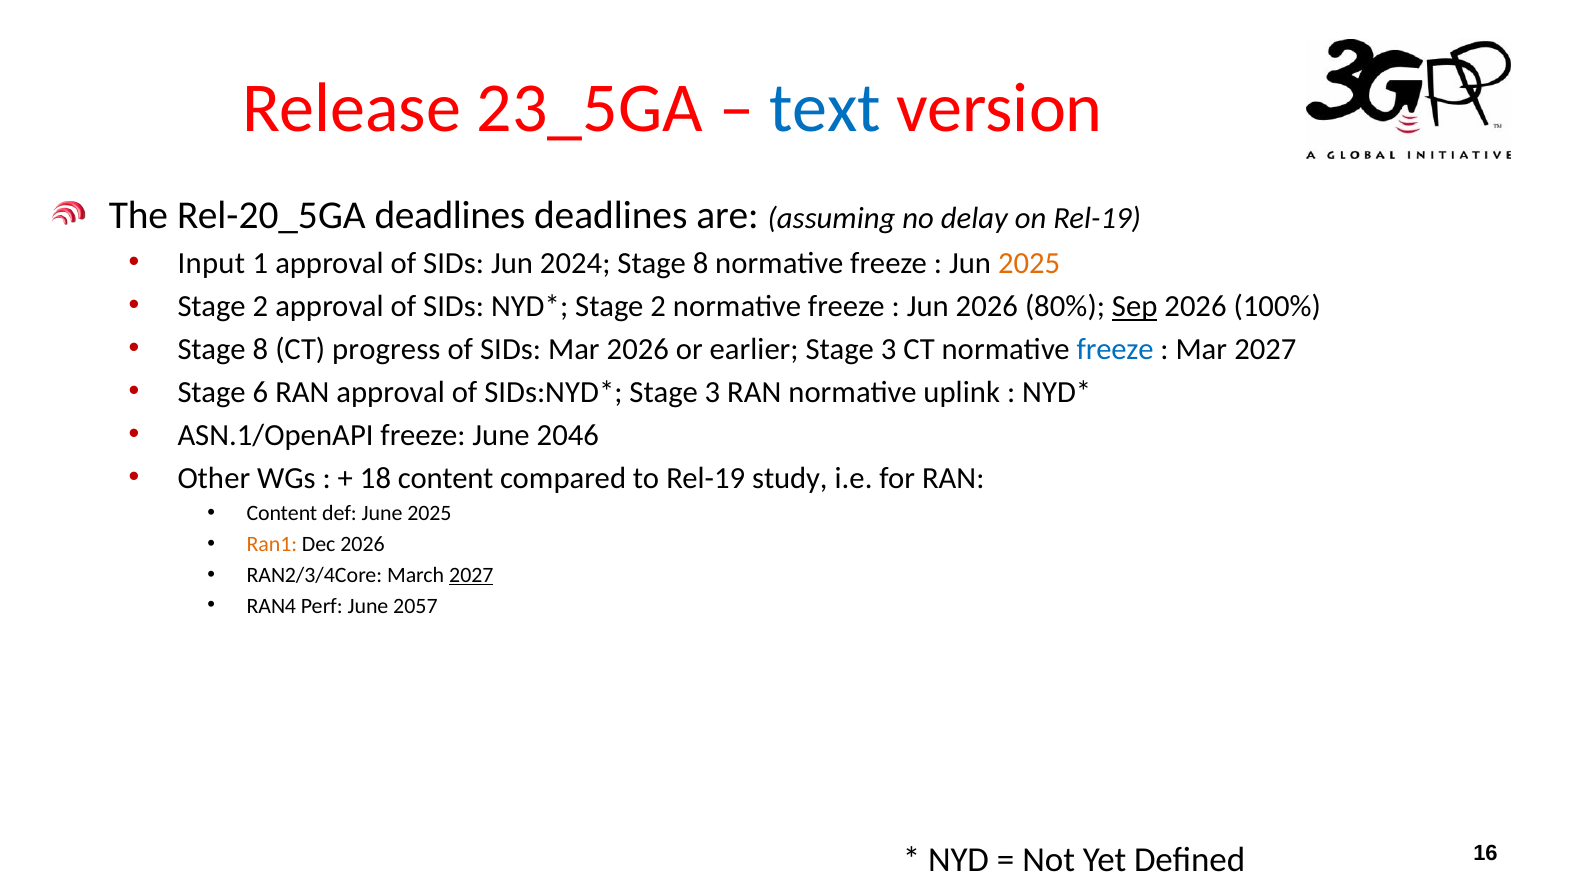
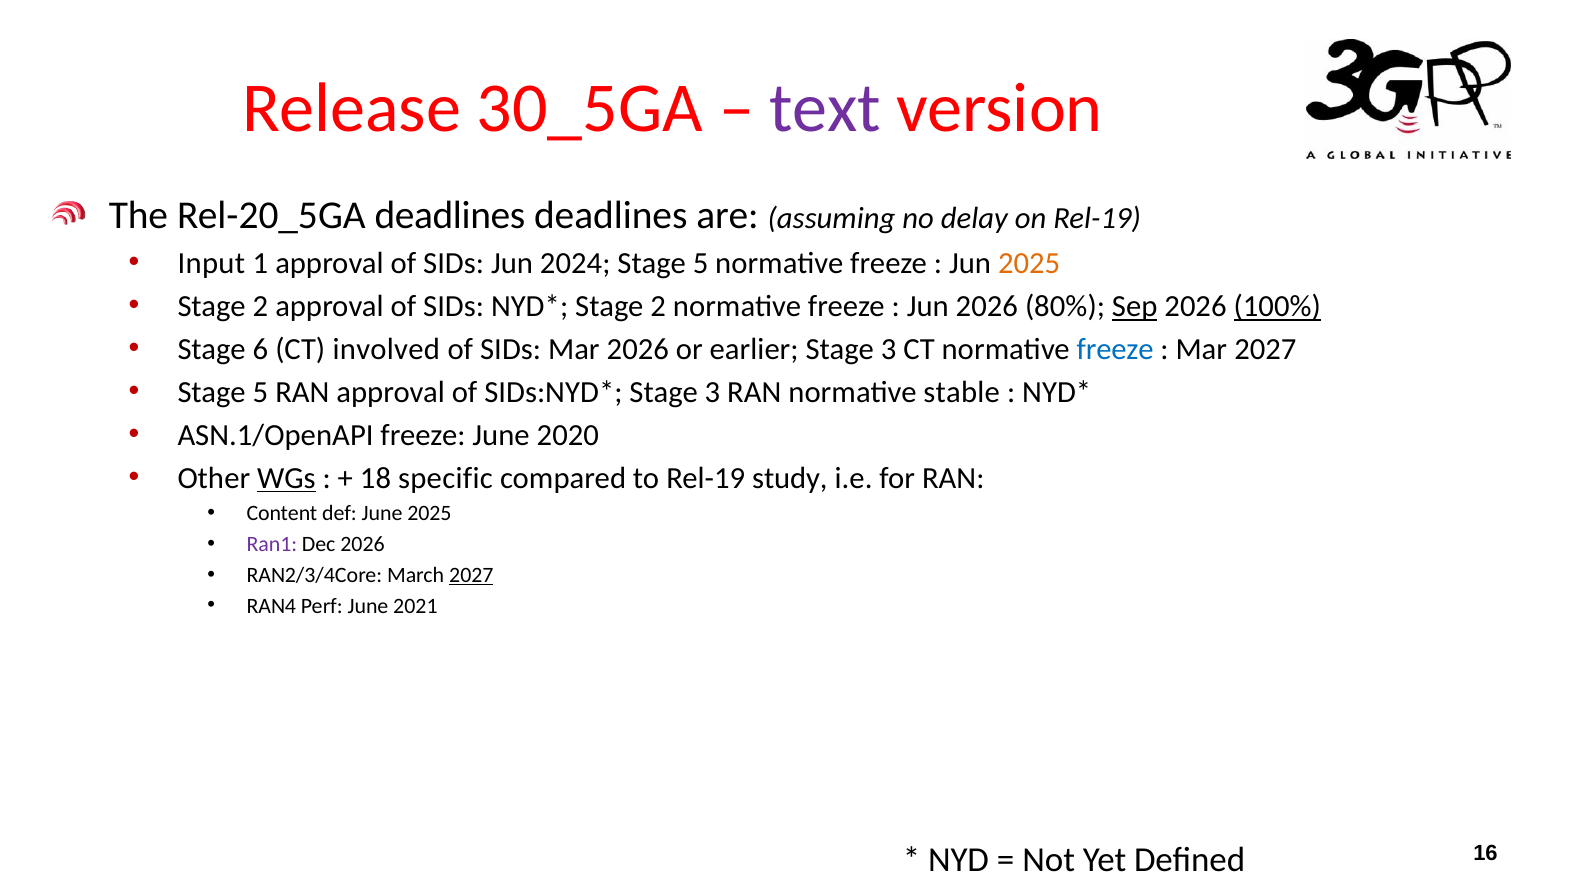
23_5GA: 23_5GA -> 30_5GA (590, 108)
text colour: blue -> purple (825, 108)
2024 Stage 8: 8 -> 5 (701, 263)
100% underline: none -> present (1277, 306)
8: 8 -> 6 (260, 349)
progress: progress -> involved (386, 349)
6: 6 -> 5 (260, 392)
uplink: uplink -> stable (962, 392)
2046: 2046 -> 2020 (568, 435)
WGs underline: none -> present (286, 478)
18 content: content -> specific (445, 478)
Ran1 colour: orange -> purple (272, 544)
2057: 2057 -> 2021 (415, 606)
